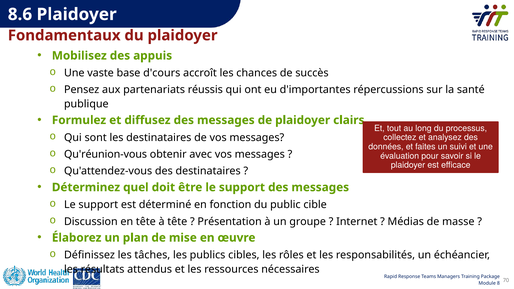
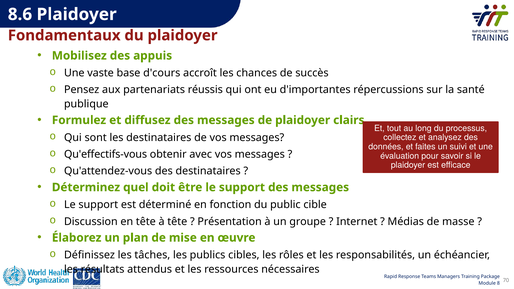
Qu'réunion-vous: Qu'réunion-vous -> Qu'effectifs-vous (106, 154)
